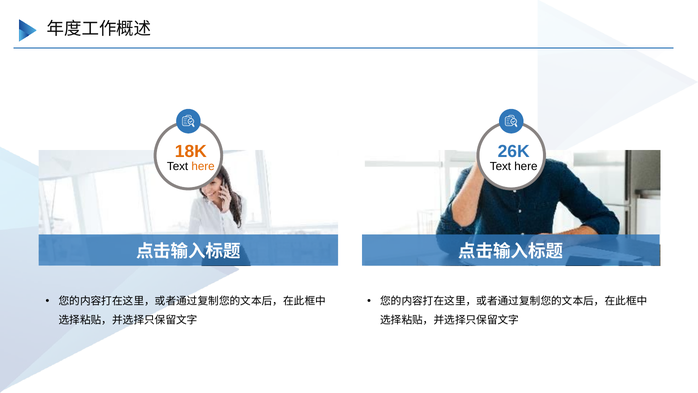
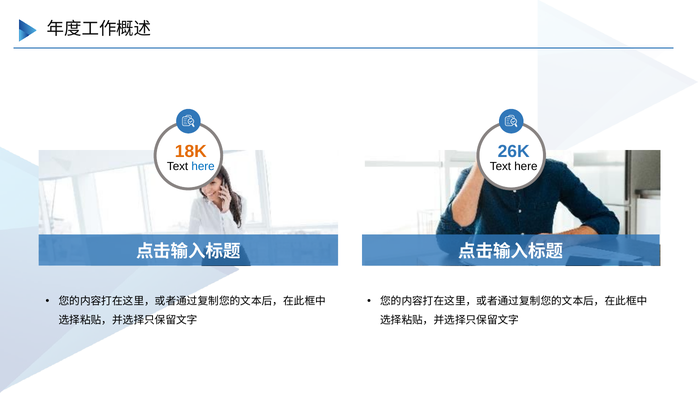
here colour: orange -> blue (203, 166)
